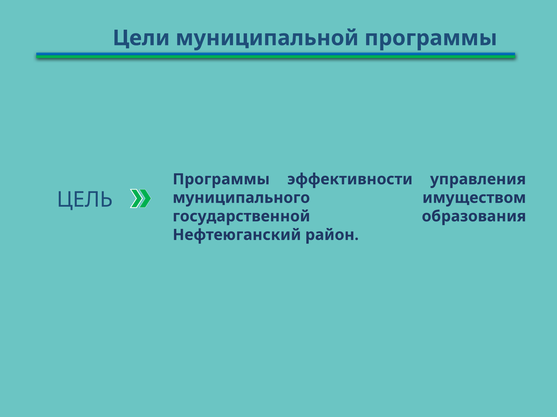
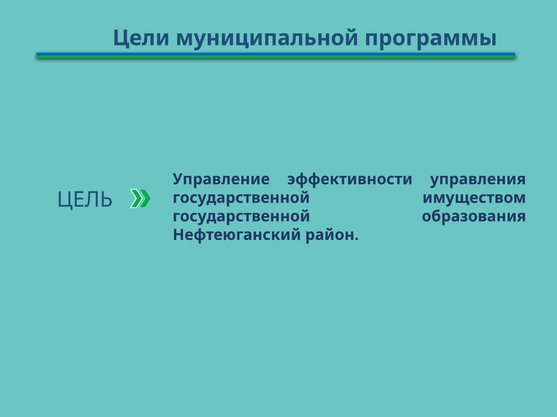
Программы: Программы -> Управление (221, 180)
муниципального: муниципального -> государственной (241, 198)
